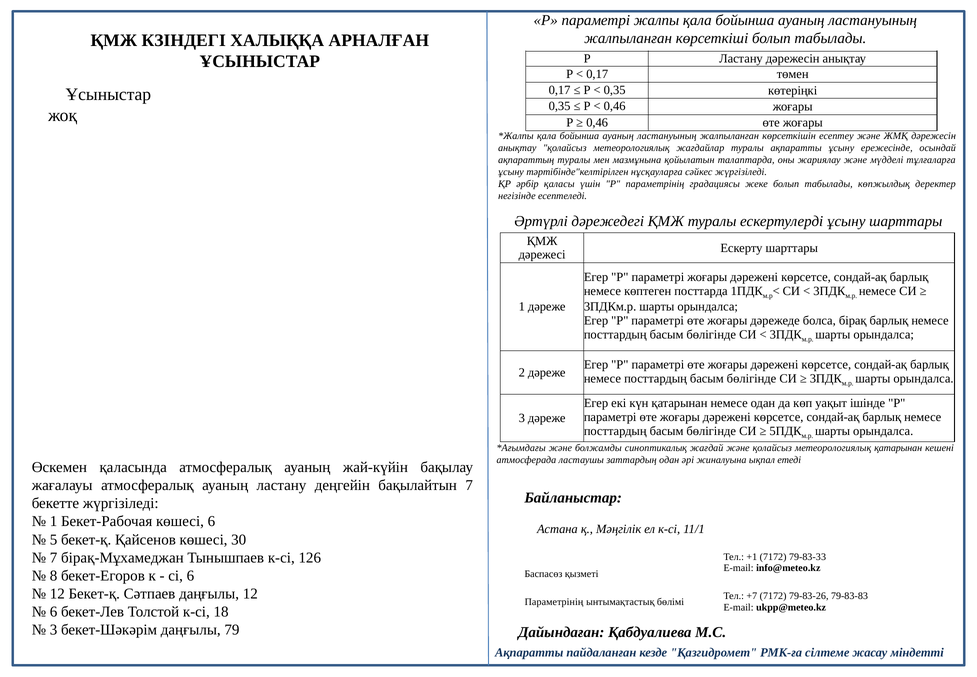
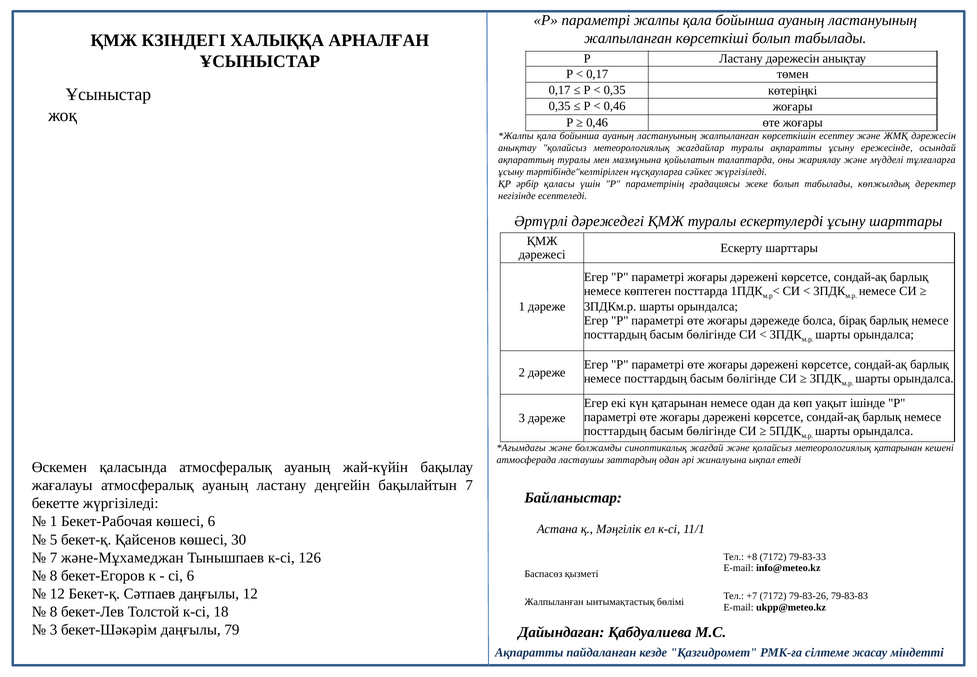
бірақ-Мұхамеджан: бірақ-Мұхамеджан -> және-Мұхамеджан (122, 557)
+1: +1 -> +8 (752, 557)
Параметрінің: Параметрінің -> Жалпыланған (554, 601)
6: 6 -> 8 (54, 611)
